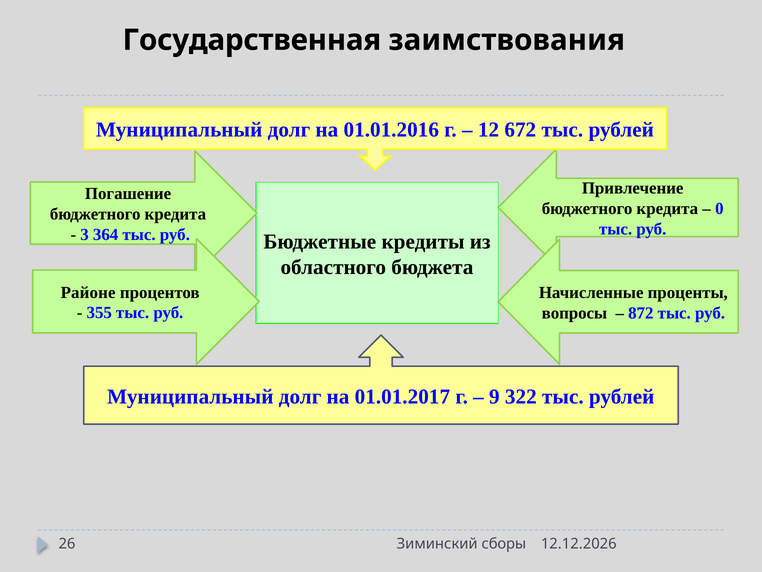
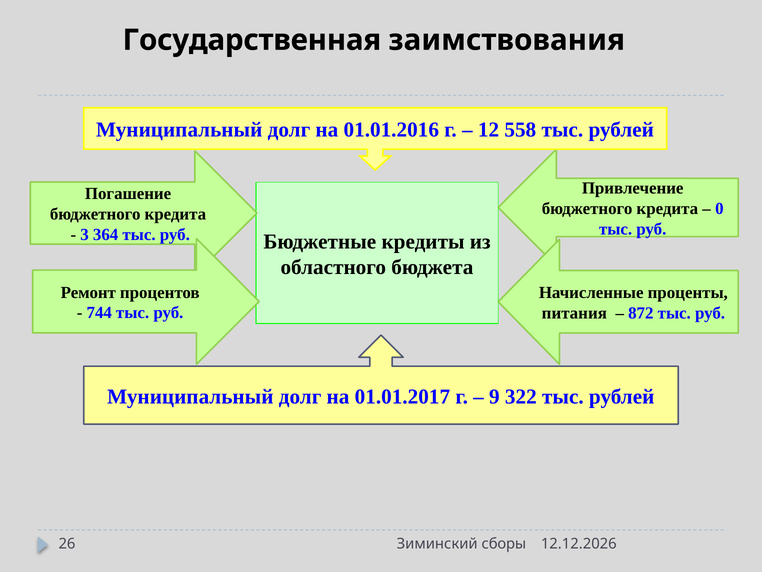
672: 672 -> 558 (520, 130)
Районе: Районе -> Ремонт (88, 292)
355: 355 -> 744 (99, 313)
вопросы: вопросы -> питания (574, 313)
